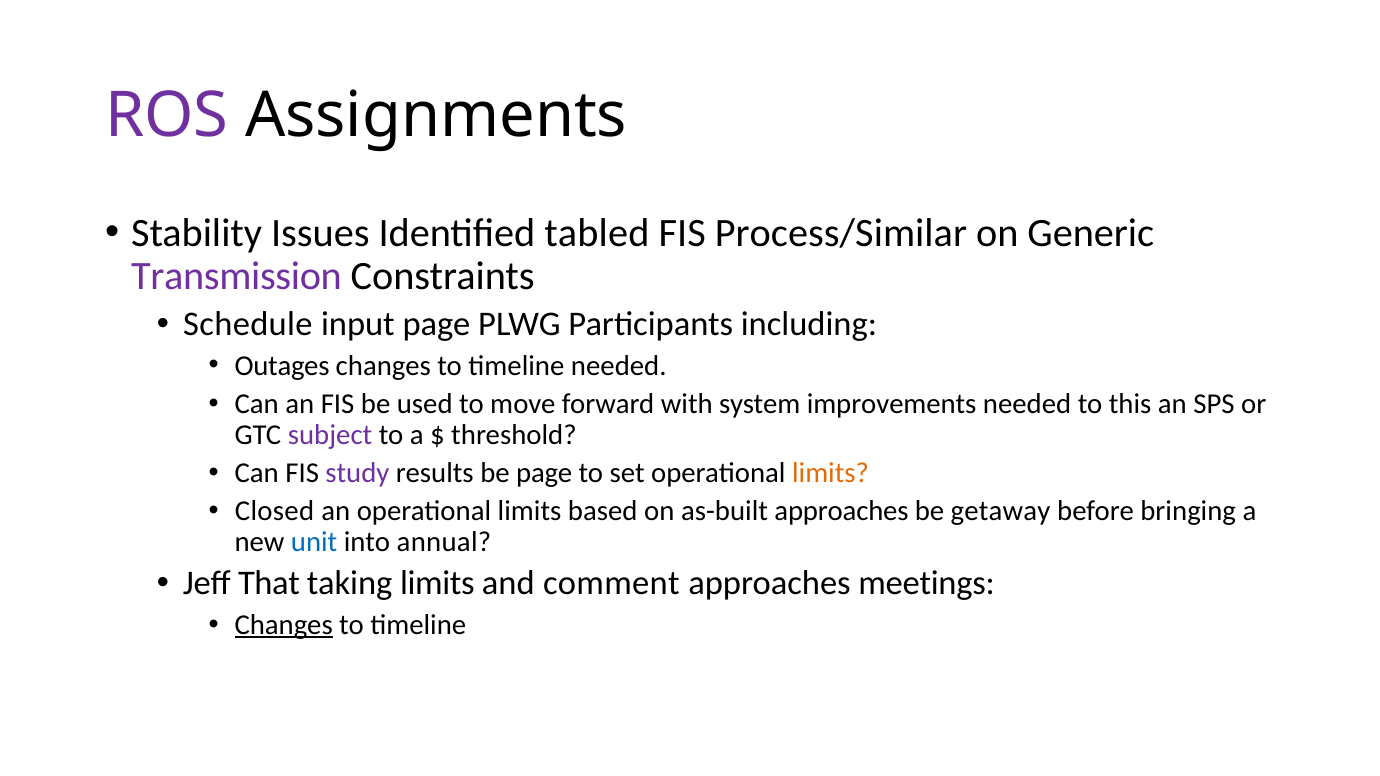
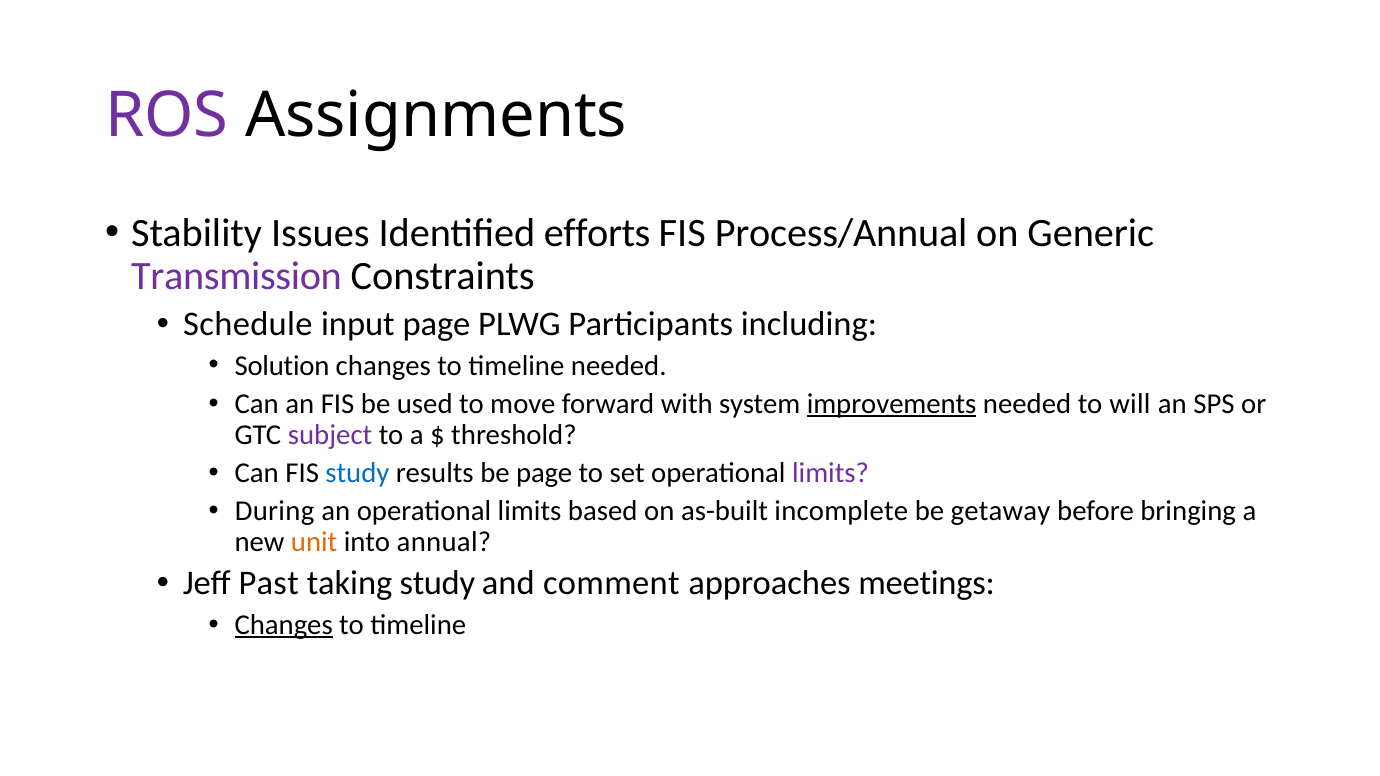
tabled: tabled -> efforts (597, 233)
Process/Similar: Process/Similar -> Process/Annual (841, 233)
Outages: Outages -> Solution (282, 366)
improvements underline: none -> present (892, 404)
this: this -> will (1130, 404)
study colour: purple -> blue (357, 473)
limits colour: orange -> purple (831, 473)
Closed: Closed -> During (275, 511)
as-built approaches: approaches -> incomplete (841, 511)
unit colour: blue -> orange (314, 542)
That: That -> Past (269, 584)
taking limits: limits -> study (437, 584)
